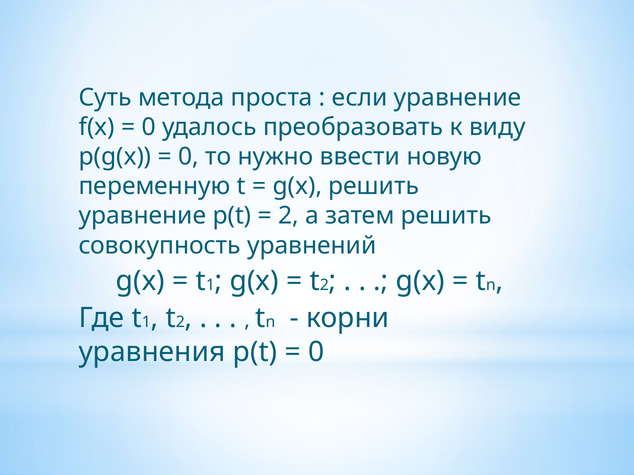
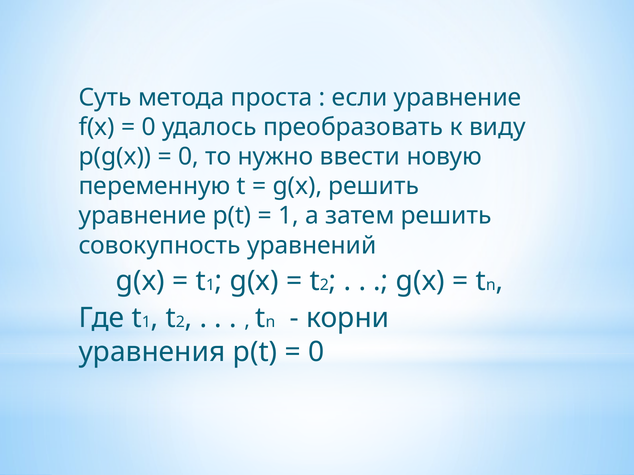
2: 2 -> 1 (289, 216)
